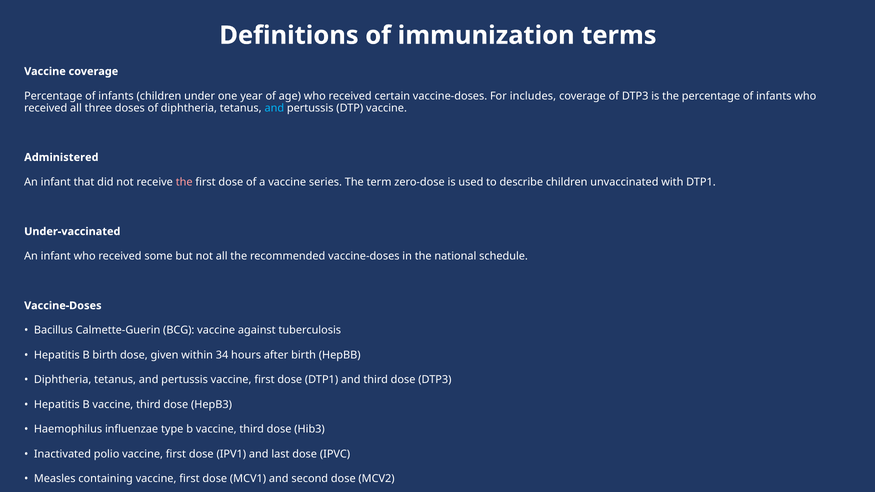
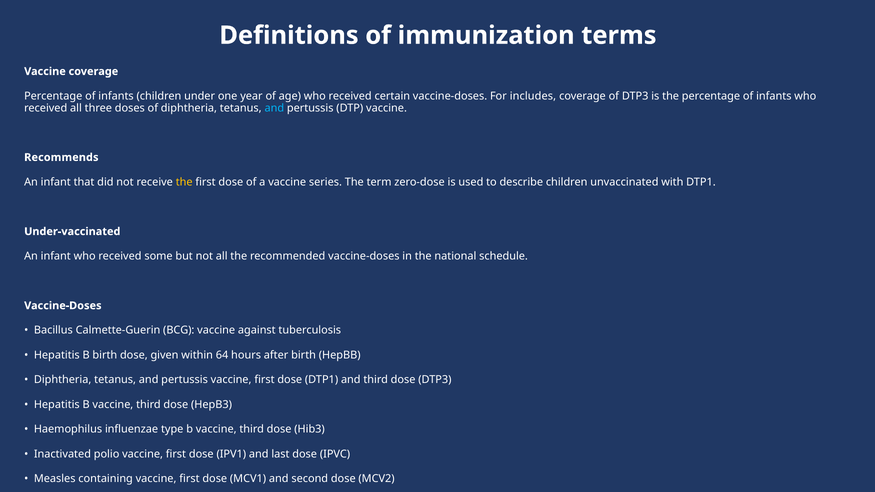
Administered: Administered -> Recommends (61, 157)
the colour: pink -> yellow (184, 182)
34: 34 -> 64 (222, 355)
